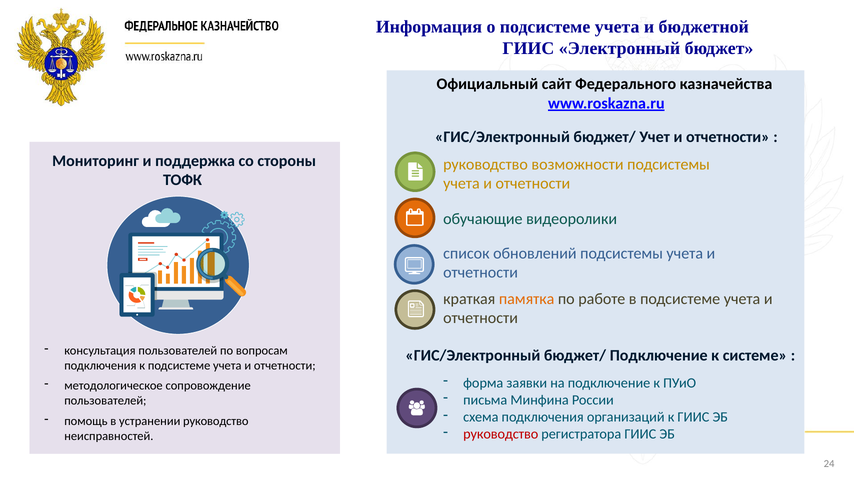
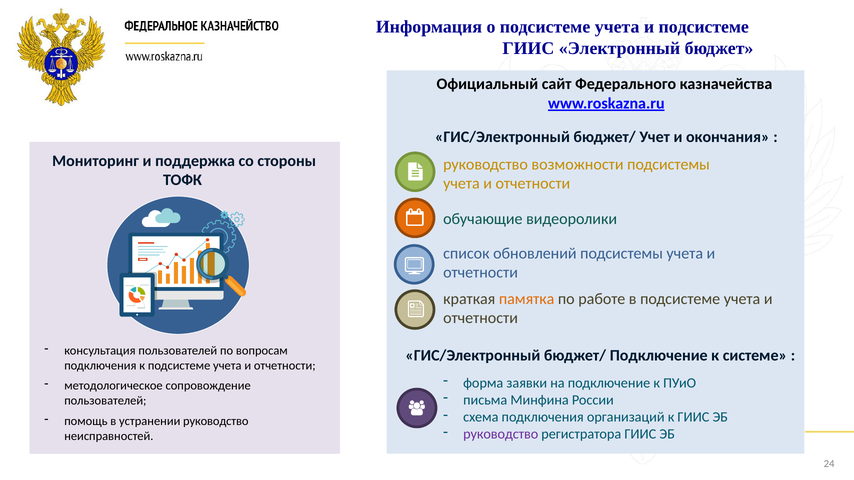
и бюджетной: бюджетной -> подсистеме (704, 27)
Учет и отчетности: отчетности -> окончания (728, 137)
руководство colour: red -> purple (501, 435)
